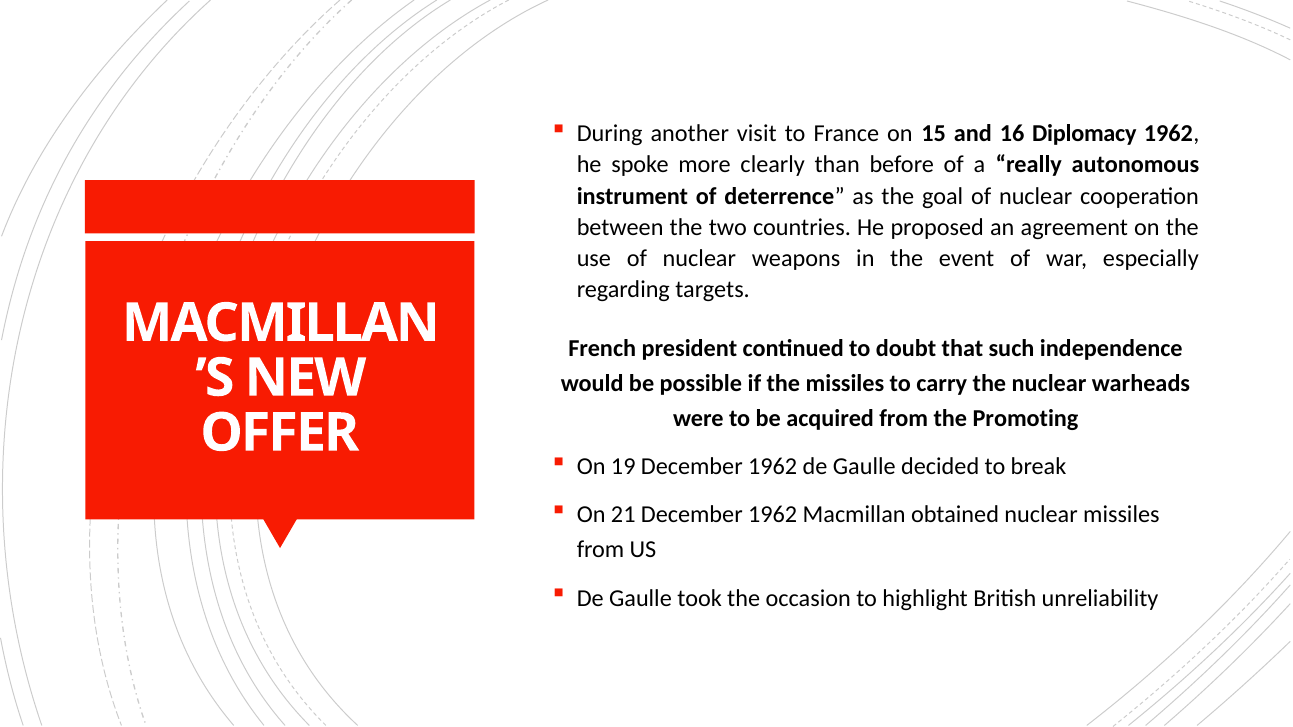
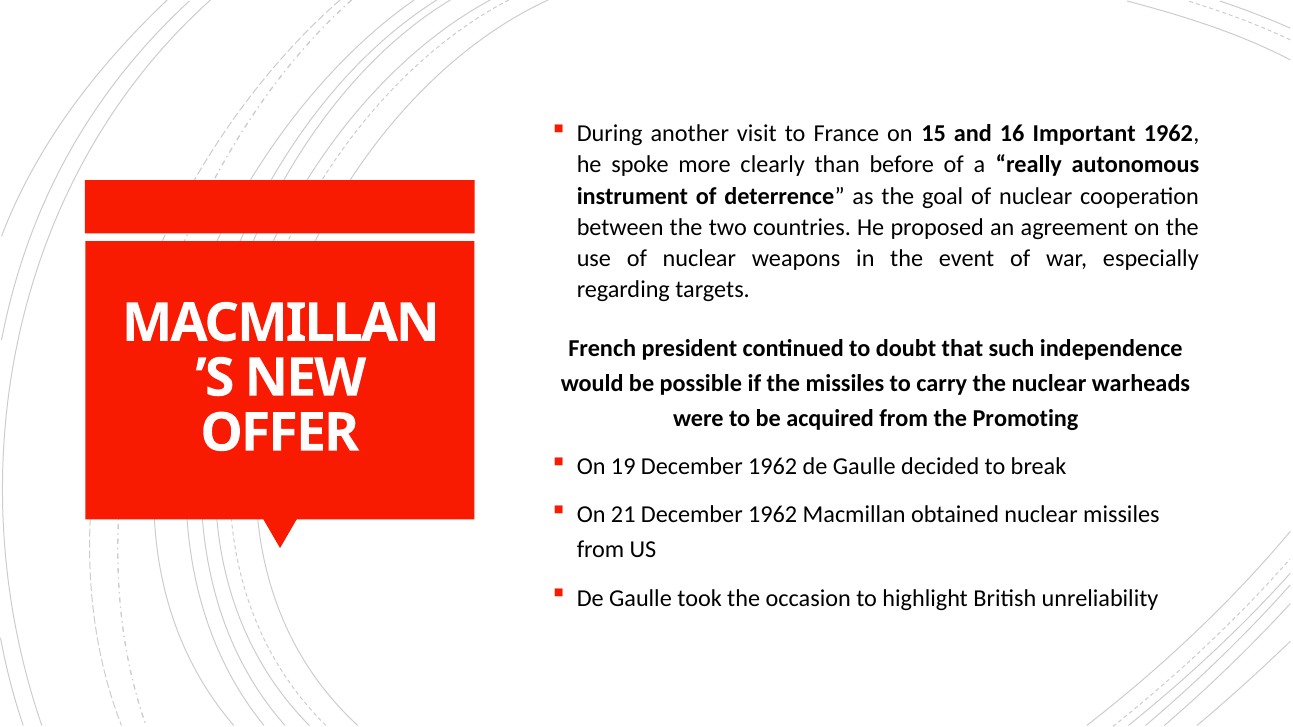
Diplomacy: Diplomacy -> Important (1084, 134)
